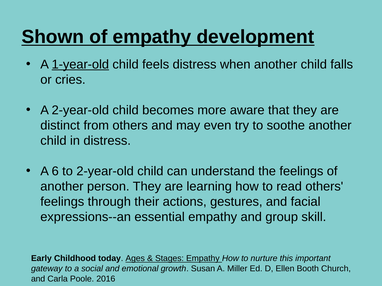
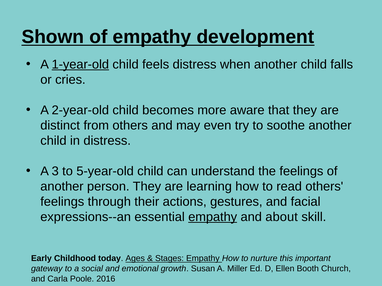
6: 6 -> 3 (55, 171)
to 2-year-old: 2-year-old -> 5-year-old (105, 171)
empathy underline: none -> present (213, 217)
group: group -> about (282, 217)
